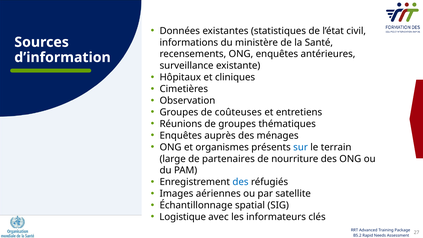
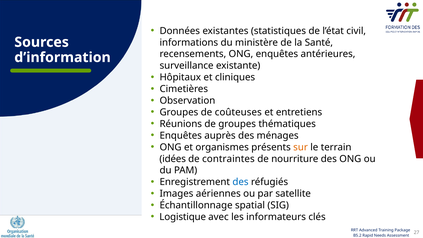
sur colour: blue -> orange (301, 147)
large: large -> idées (173, 159)
partenaires: partenaires -> contraintes (228, 159)
